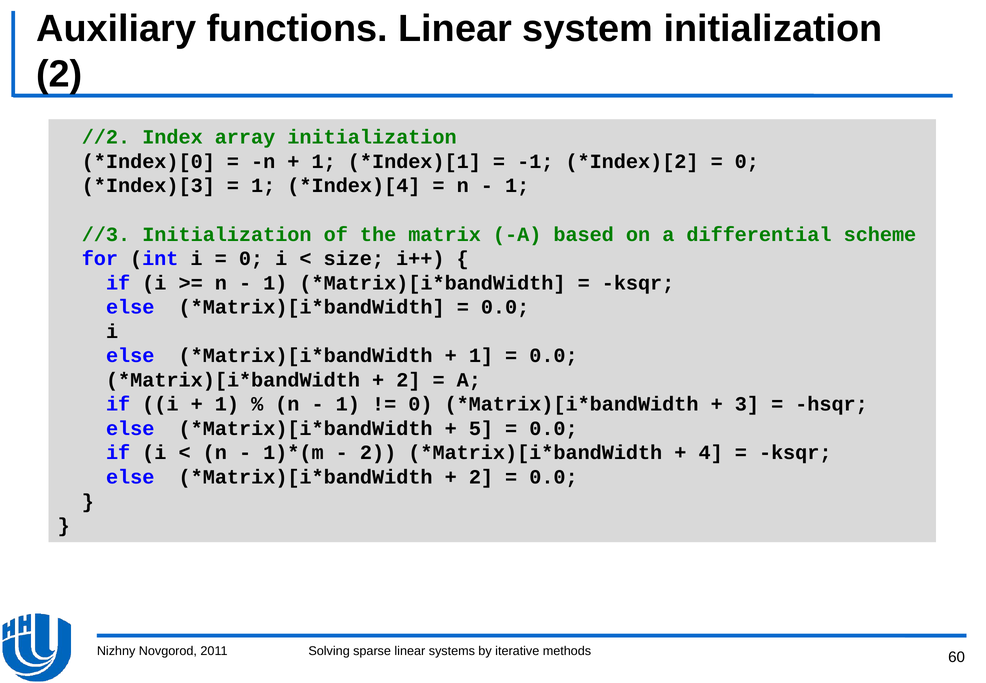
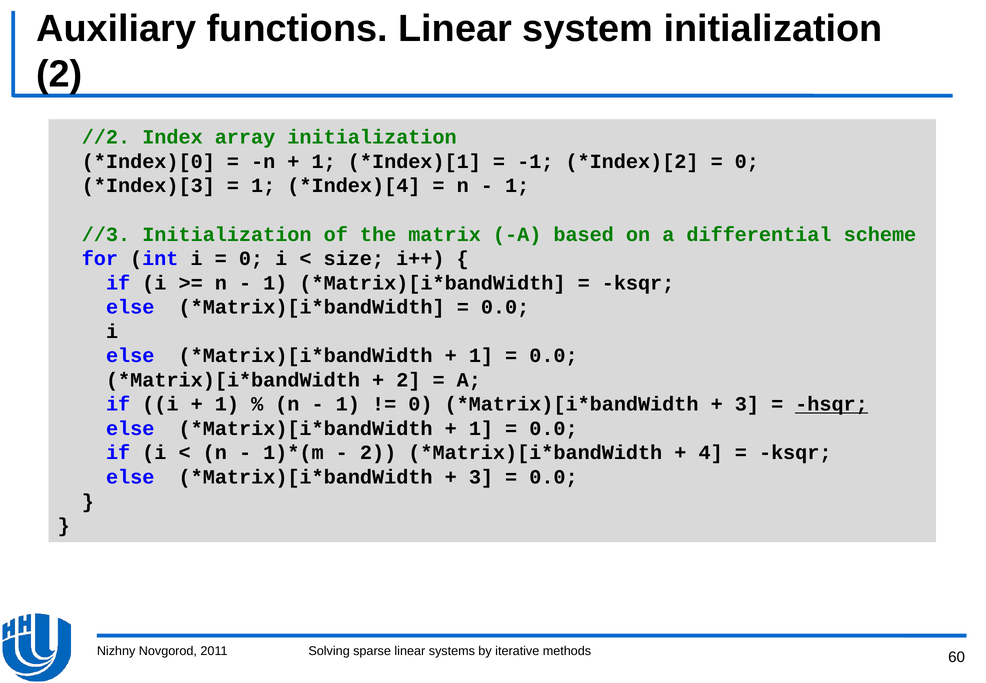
hsqr underline: none -> present (832, 404)
5: 5 -> 1 (481, 428)
2: 2 -> 3 (481, 477)
